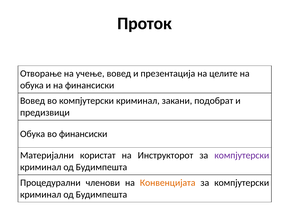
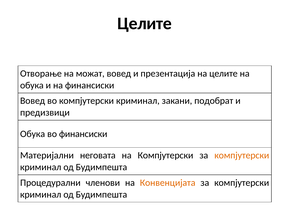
Проток: Проток -> Целите (145, 24)
учење: учење -> можат (90, 73)
користат: користат -> неговата (98, 155)
на Инструкторот: Инструкторот -> Компјутерски (166, 155)
компјутерски colour: purple -> orange (242, 155)
